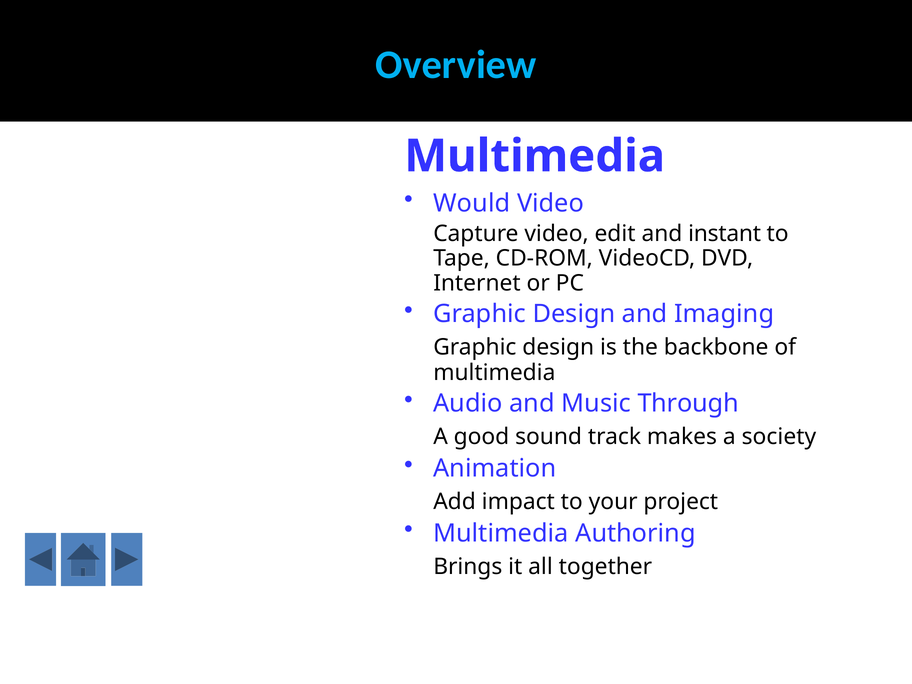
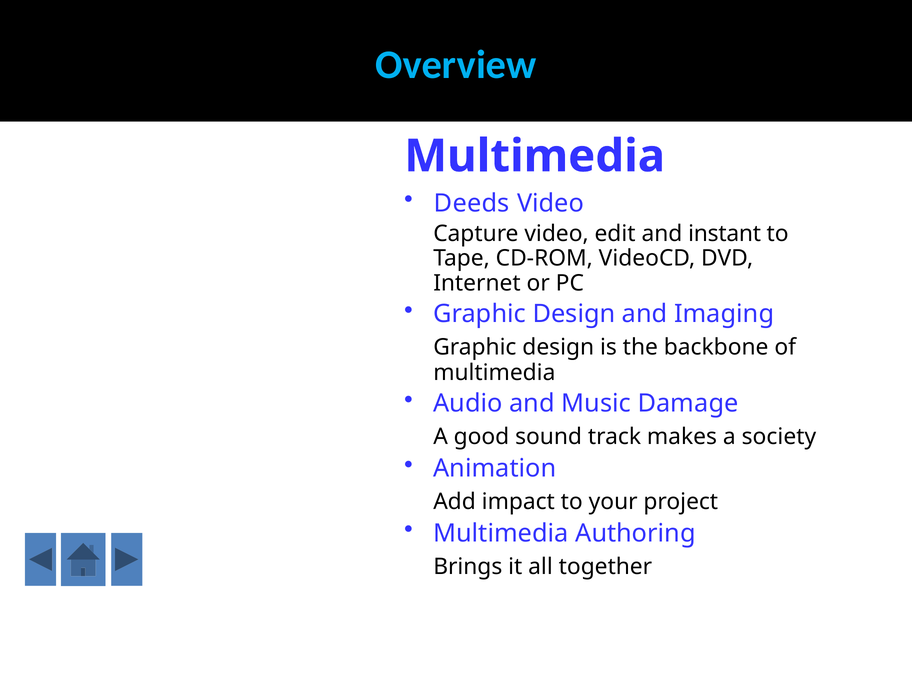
Would: Would -> Deeds (472, 203)
Through: Through -> Damage (688, 404)
